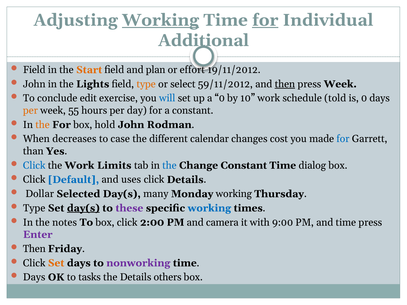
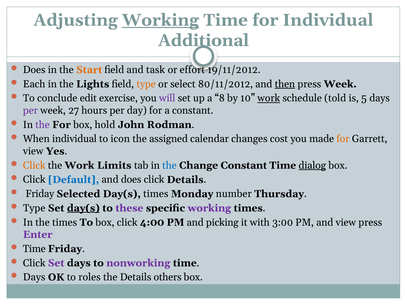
for underline: present -> none (265, 20)
Field: Field -> Does (34, 70)
plan: plan -> task (156, 70)
John: John -> Each (34, 84)
59/11/2012: 59/11/2012 -> 80/11/2012 (225, 84)
will colour: blue -> purple (167, 98)
a 0: 0 -> 8 (220, 98)
work underline: none -> present (269, 98)
is 0: 0 -> 5 (364, 98)
per colour: orange -> purple (30, 111)
55: 55 -> 27 (74, 111)
the colour: orange -> purple (43, 125)
When decreases: decreases -> individual (74, 139)
case: case -> icon (120, 139)
different: different -> assigned (169, 139)
for colour: blue -> orange (343, 139)
than: than -> view (33, 151)
Click colour: blue -> orange (34, 166)
dialog underline: none -> present (312, 166)
and uses: uses -> does (131, 180)
Dollar: Dollar -> Friday (40, 194)
Day(s many: many -> times (156, 194)
Monday working: working -> number (234, 194)
working colour: blue -> purple (209, 208)
the notes: notes -> times (65, 222)
2:00: 2:00 -> 4:00 (152, 222)
camera: camera -> picking (222, 222)
9:00: 9:00 -> 3:00 (283, 222)
and time: time -> view (346, 222)
Then: Then -> Time (34, 249)
Set colour: orange -> purple (56, 263)
tasks: tasks -> roles (89, 277)
